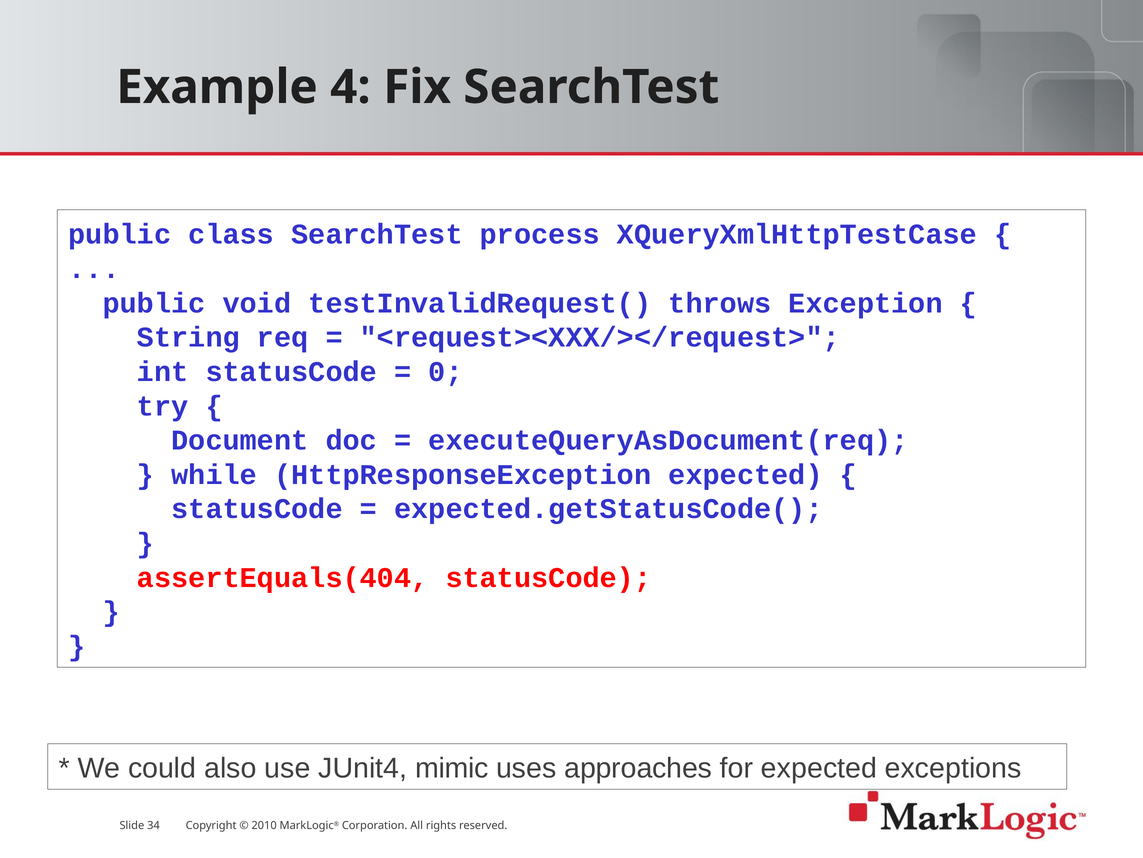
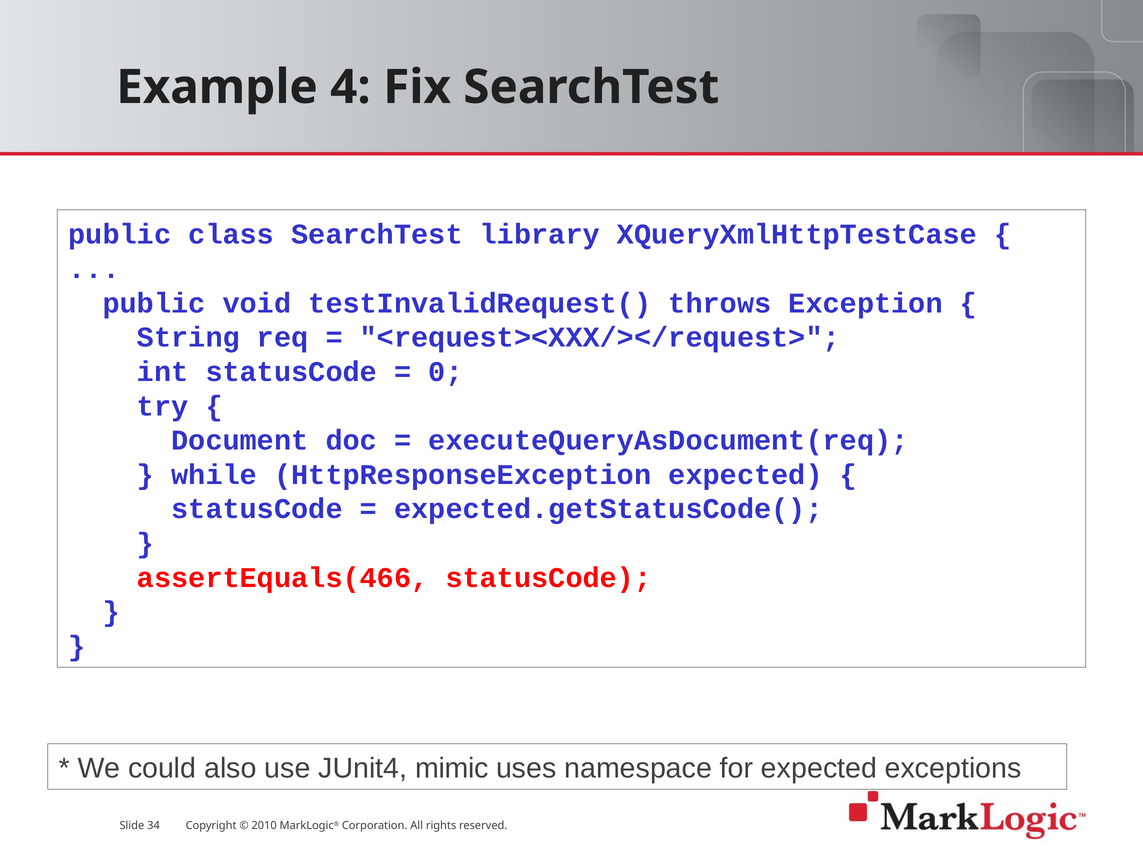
process: process -> library (540, 234)
assertEquals(404: assertEquals(404 -> assertEquals(466 (283, 577)
approaches: approaches -> namespace (638, 768)
